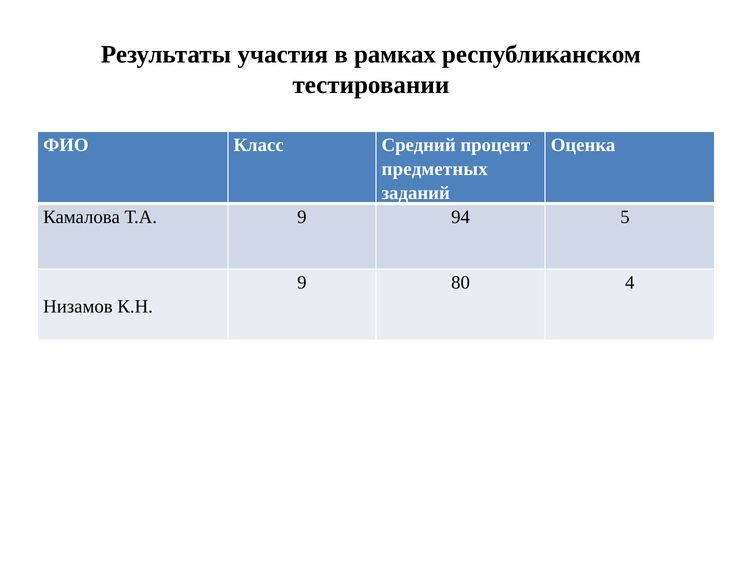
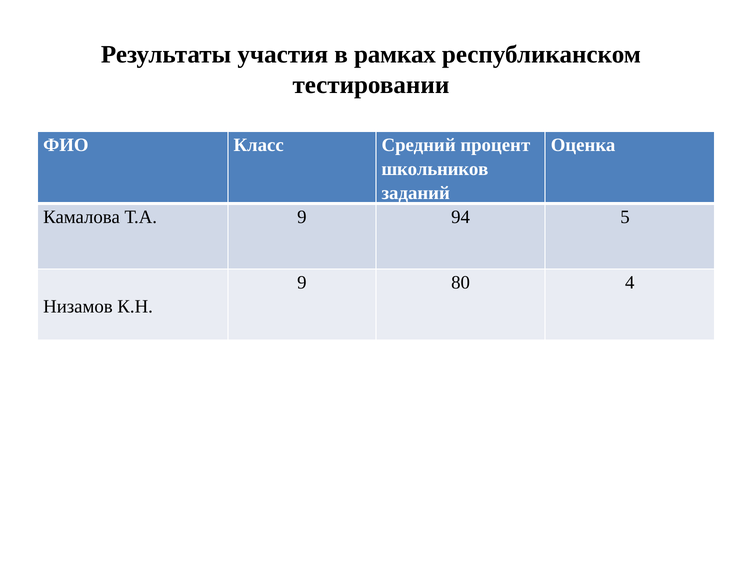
предметных: предметных -> школьников (435, 169)
